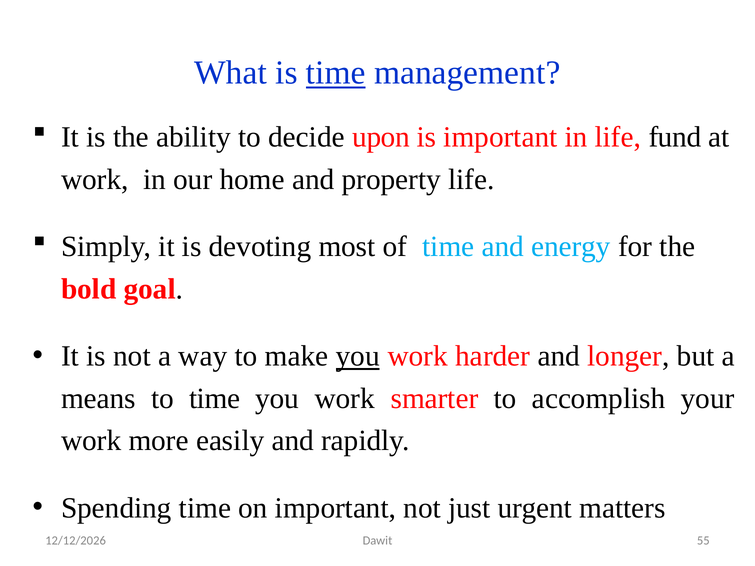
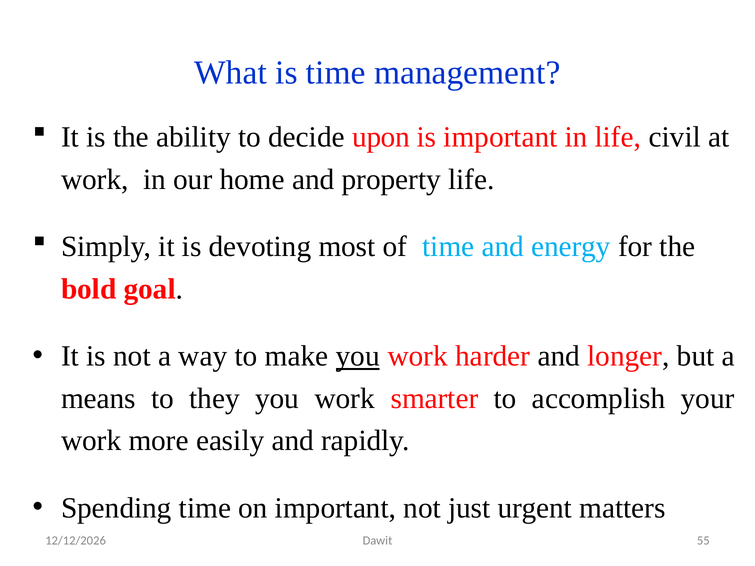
time underline: present -> none (336, 73)
fund: fund -> civil (675, 137)
to time: time -> they (215, 399)
